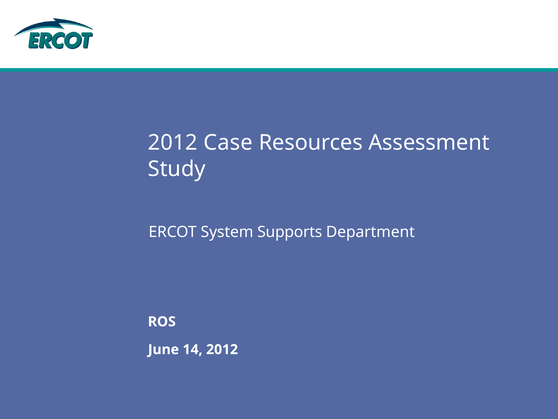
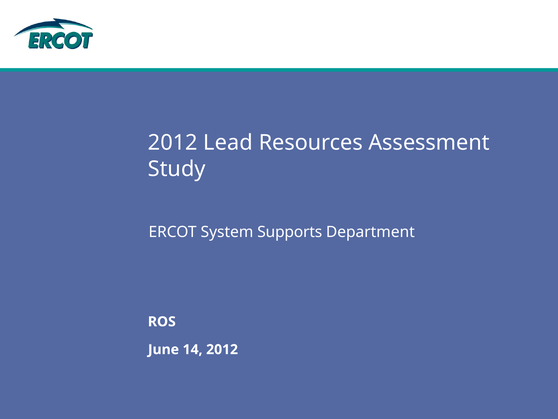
Case: Case -> Lead (228, 143)
